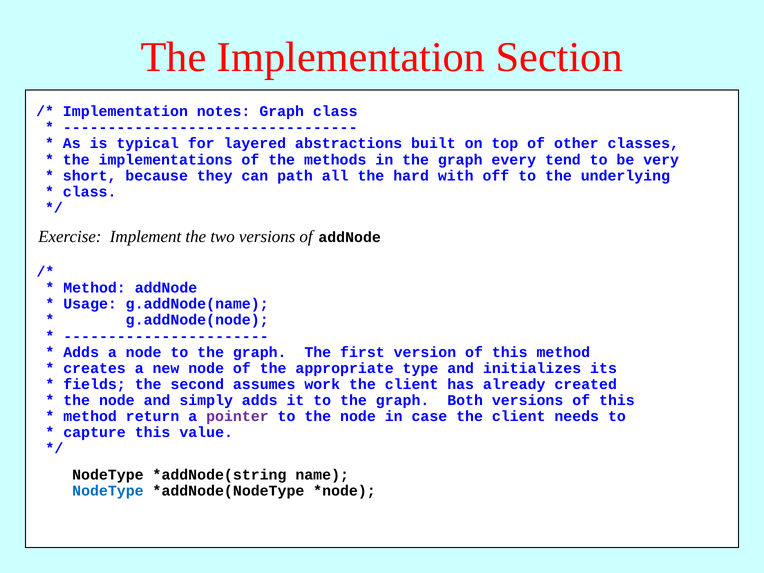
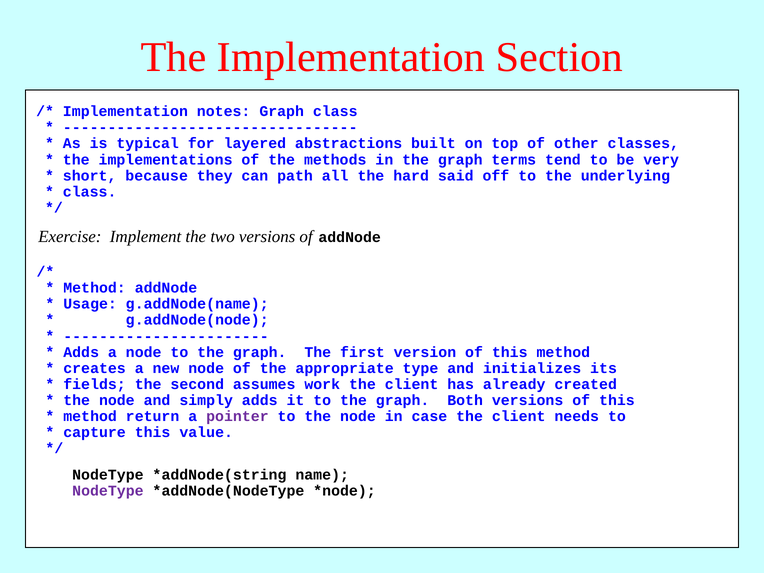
every: every -> terms (514, 160)
with: with -> said (456, 176)
NodeType colour: blue -> purple (108, 491)
